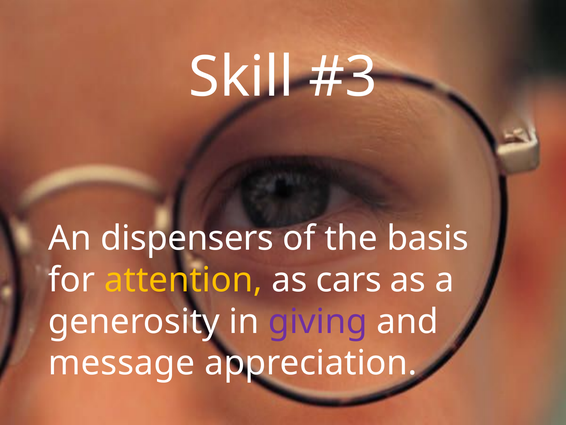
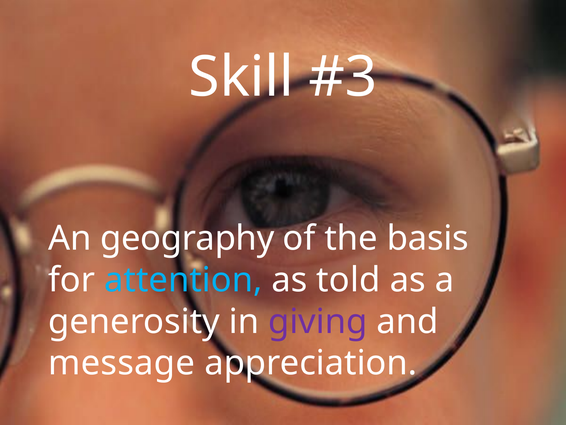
dispensers: dispensers -> geography (187, 238)
attention colour: yellow -> light blue (183, 280)
cars: cars -> told (348, 280)
